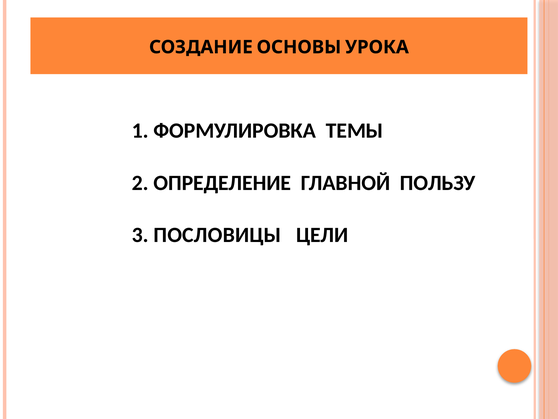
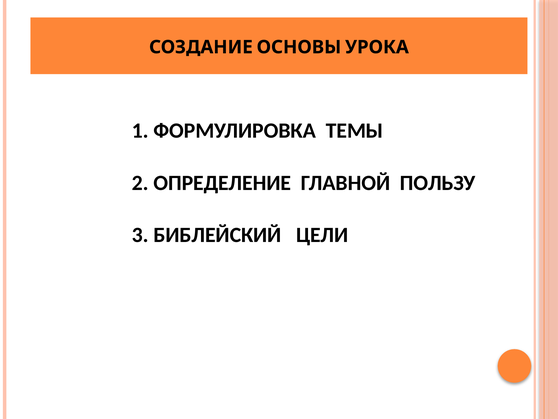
ПОСЛОВИЦЫ: ПОСЛОВИЦЫ -> БИБЛЕЙСКИЙ (217, 235)
